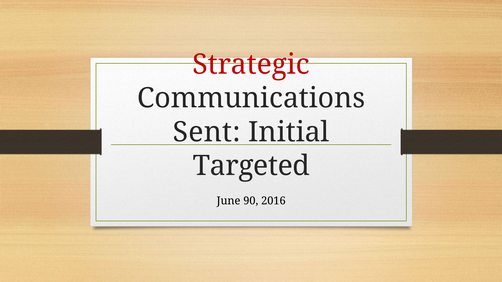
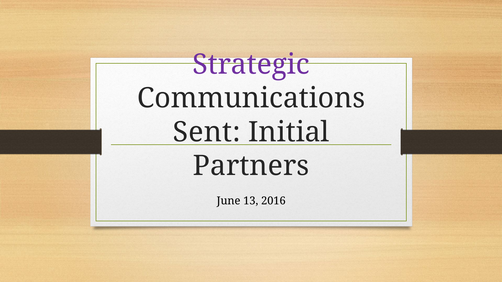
Strategic colour: red -> purple (251, 65)
Targeted: Targeted -> Partners (251, 166)
90: 90 -> 13 (251, 201)
